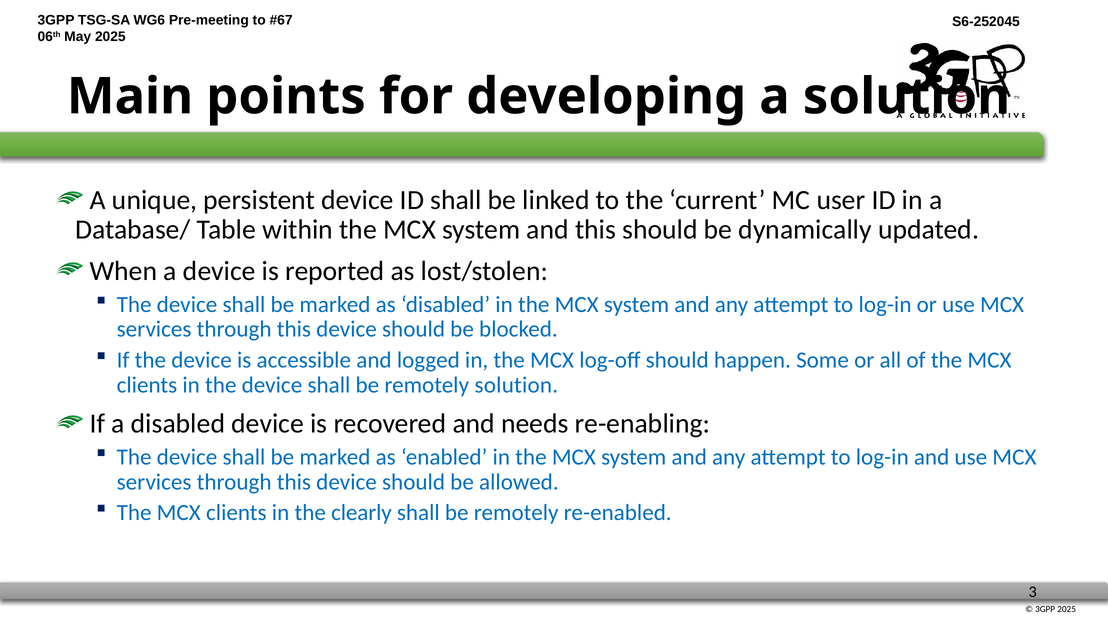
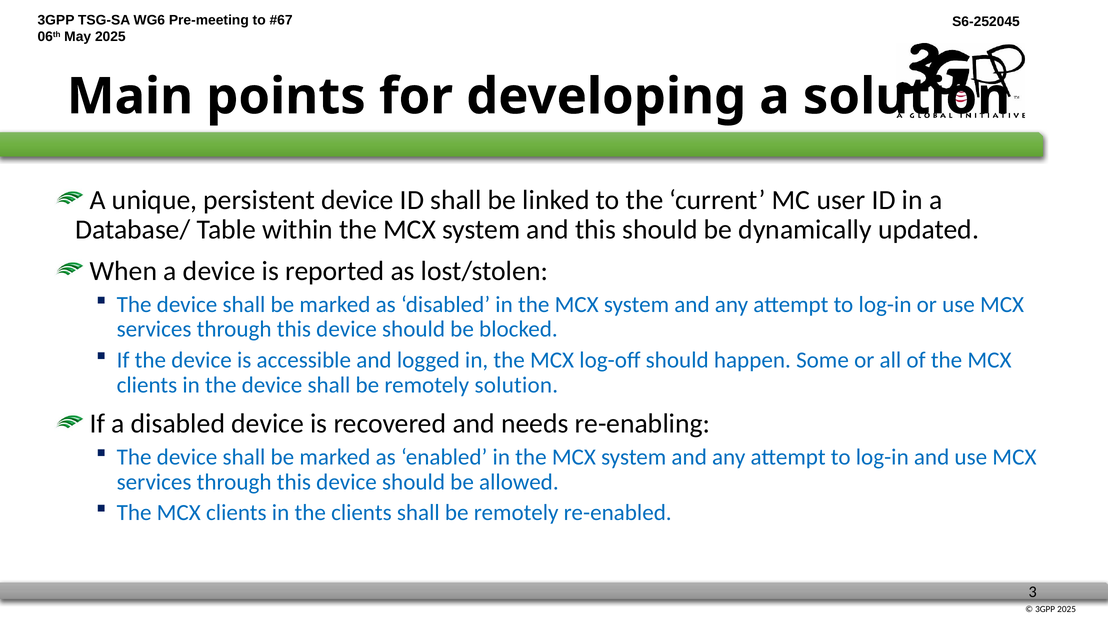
the clearly: clearly -> clients (361, 513)
